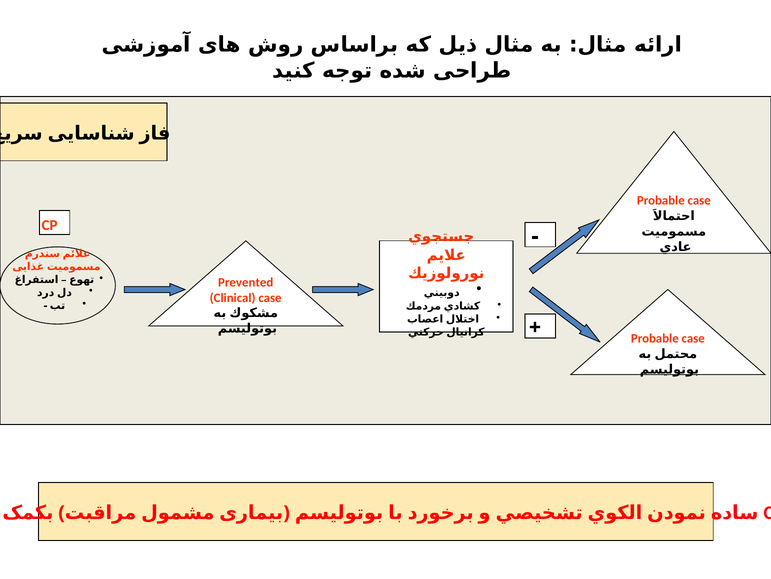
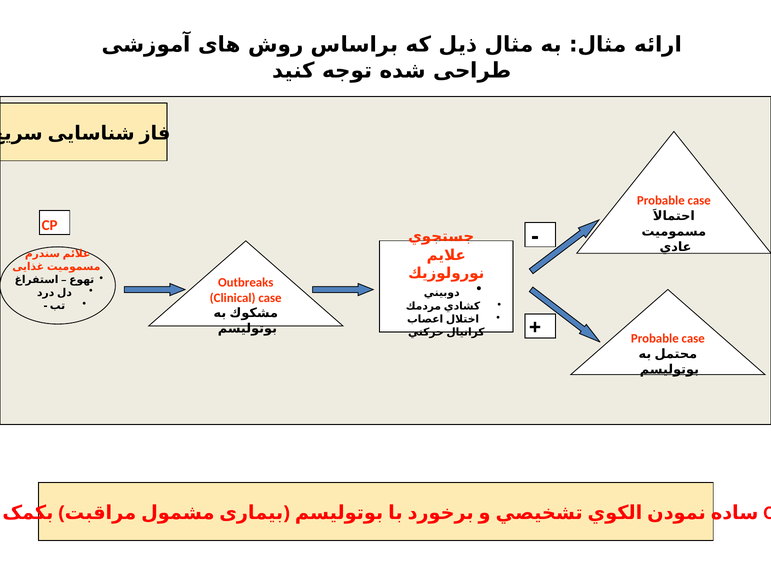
Prevented: Prevented -> Outbreaks (246, 282)
